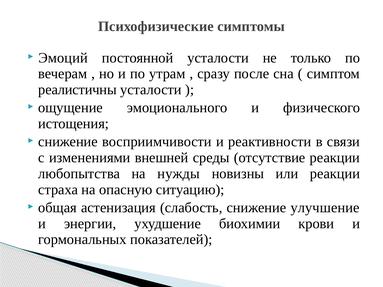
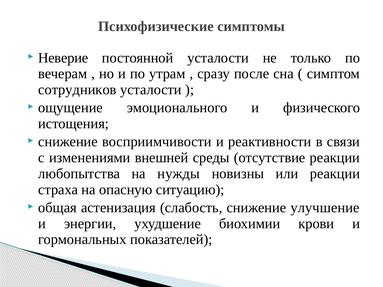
Эмоций: Эмоций -> Неверие (63, 58)
реалистичны: реалистичны -> сотрудников (77, 90)
